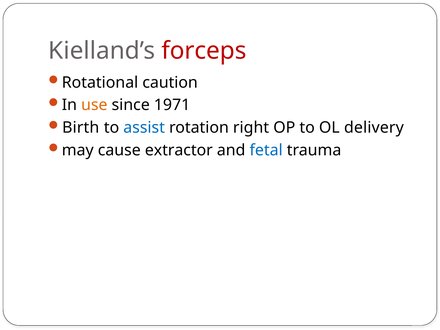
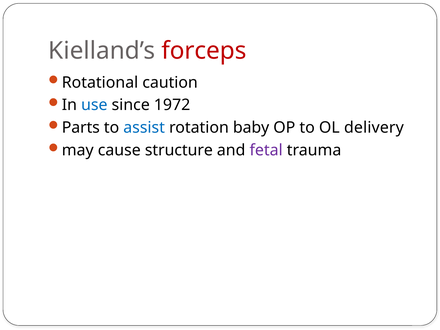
use colour: orange -> blue (94, 105)
1971: 1971 -> 1972 (172, 105)
Birth: Birth -> Parts (81, 128)
right: right -> baby (251, 128)
extractor: extractor -> structure (179, 150)
fetal colour: blue -> purple (266, 150)
